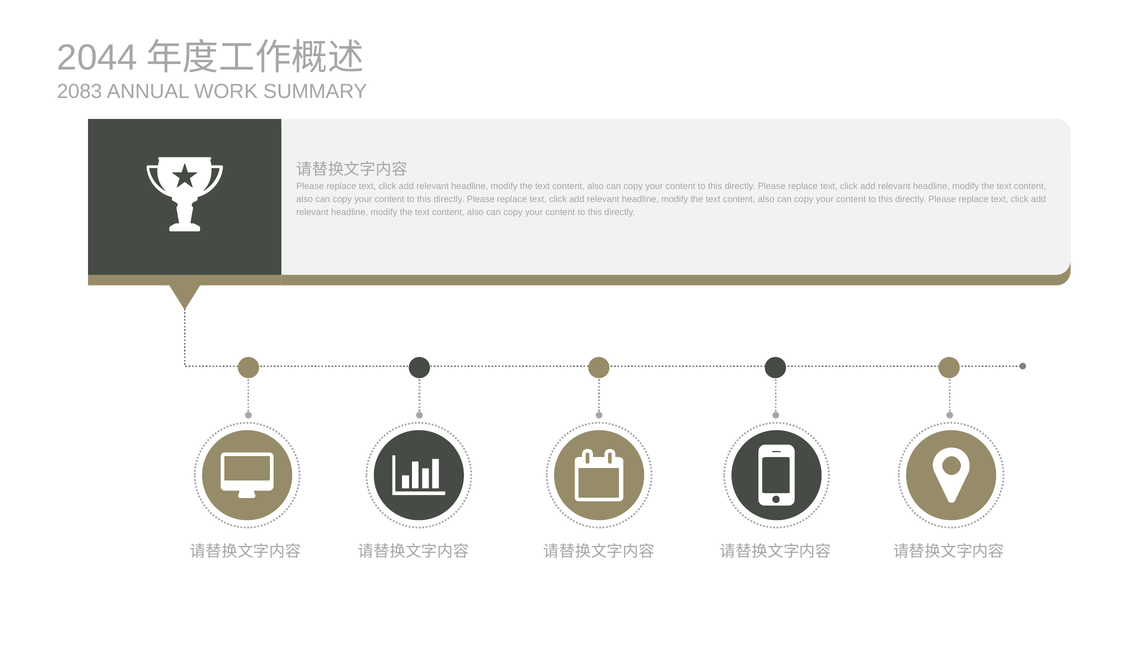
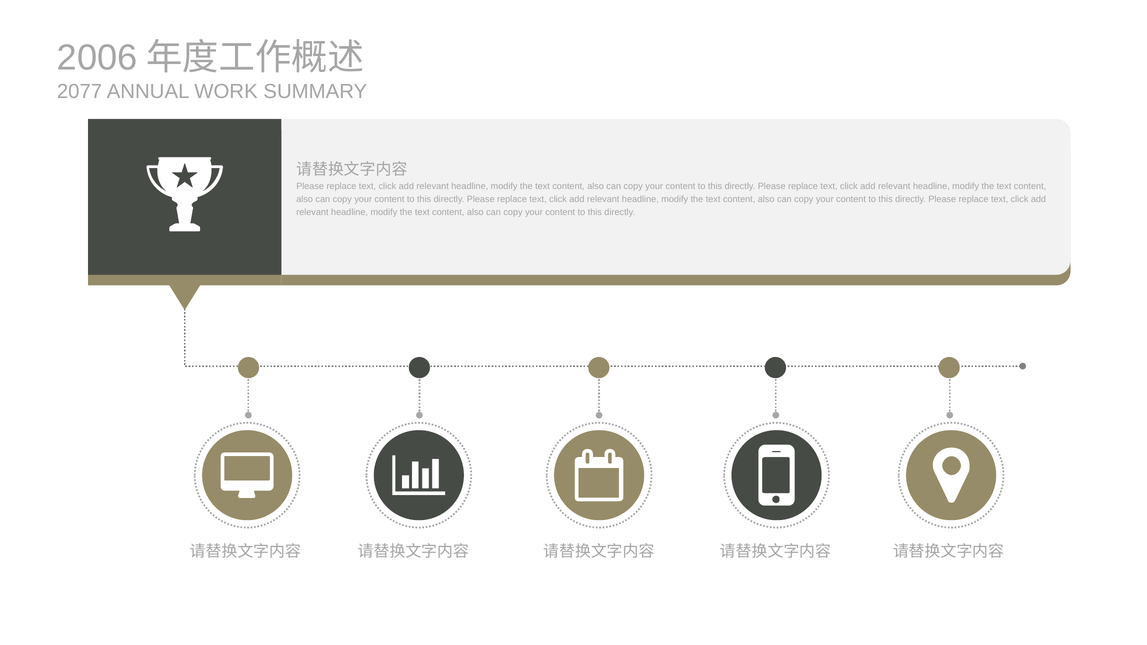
2044: 2044 -> 2006 (97, 58)
2083: 2083 -> 2077 (80, 91)
